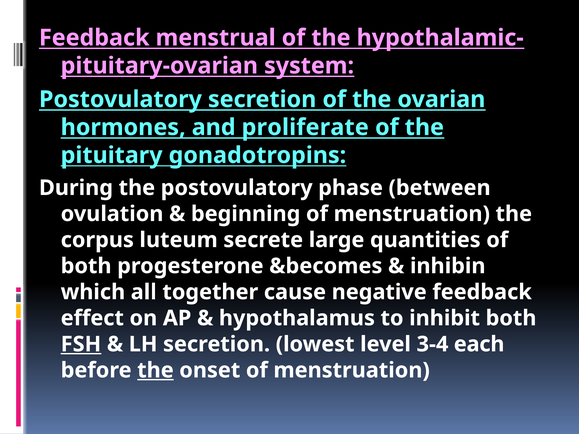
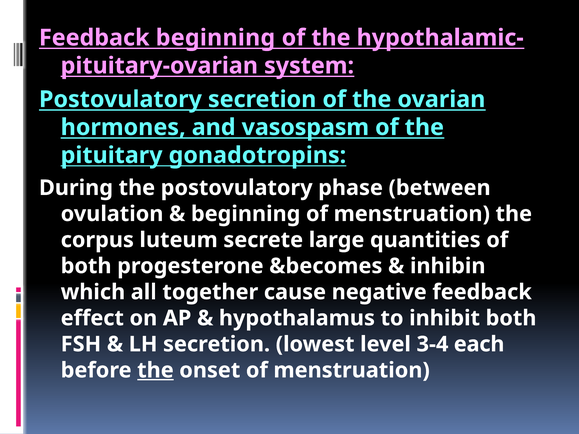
Feedback menstrual: menstrual -> beginning (215, 38)
proliferate: proliferate -> vasospasm (305, 127)
FSH underline: present -> none (81, 344)
